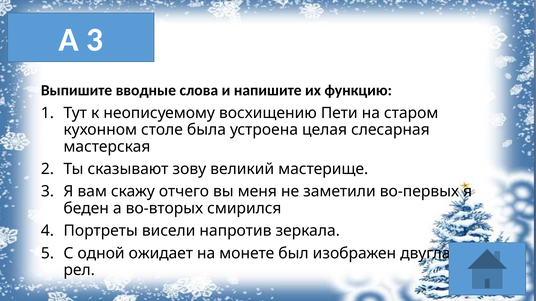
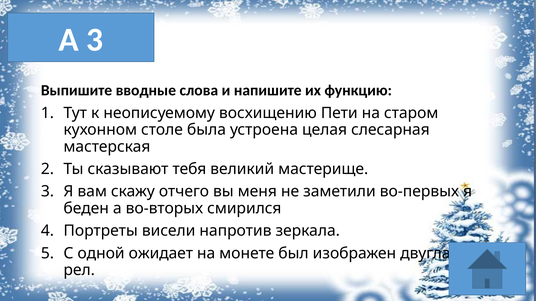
зову: зову -> тебя (189, 169)
